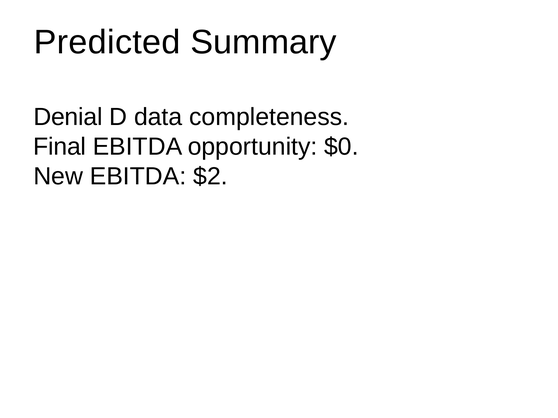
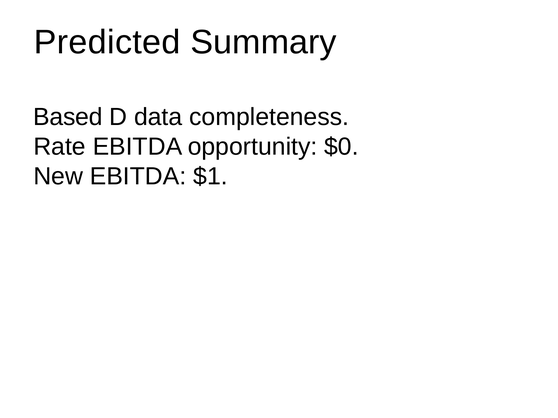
Denial: Denial -> Based (68, 117)
Final: Final -> Rate (60, 147)
$2: $2 -> $1 (211, 177)
